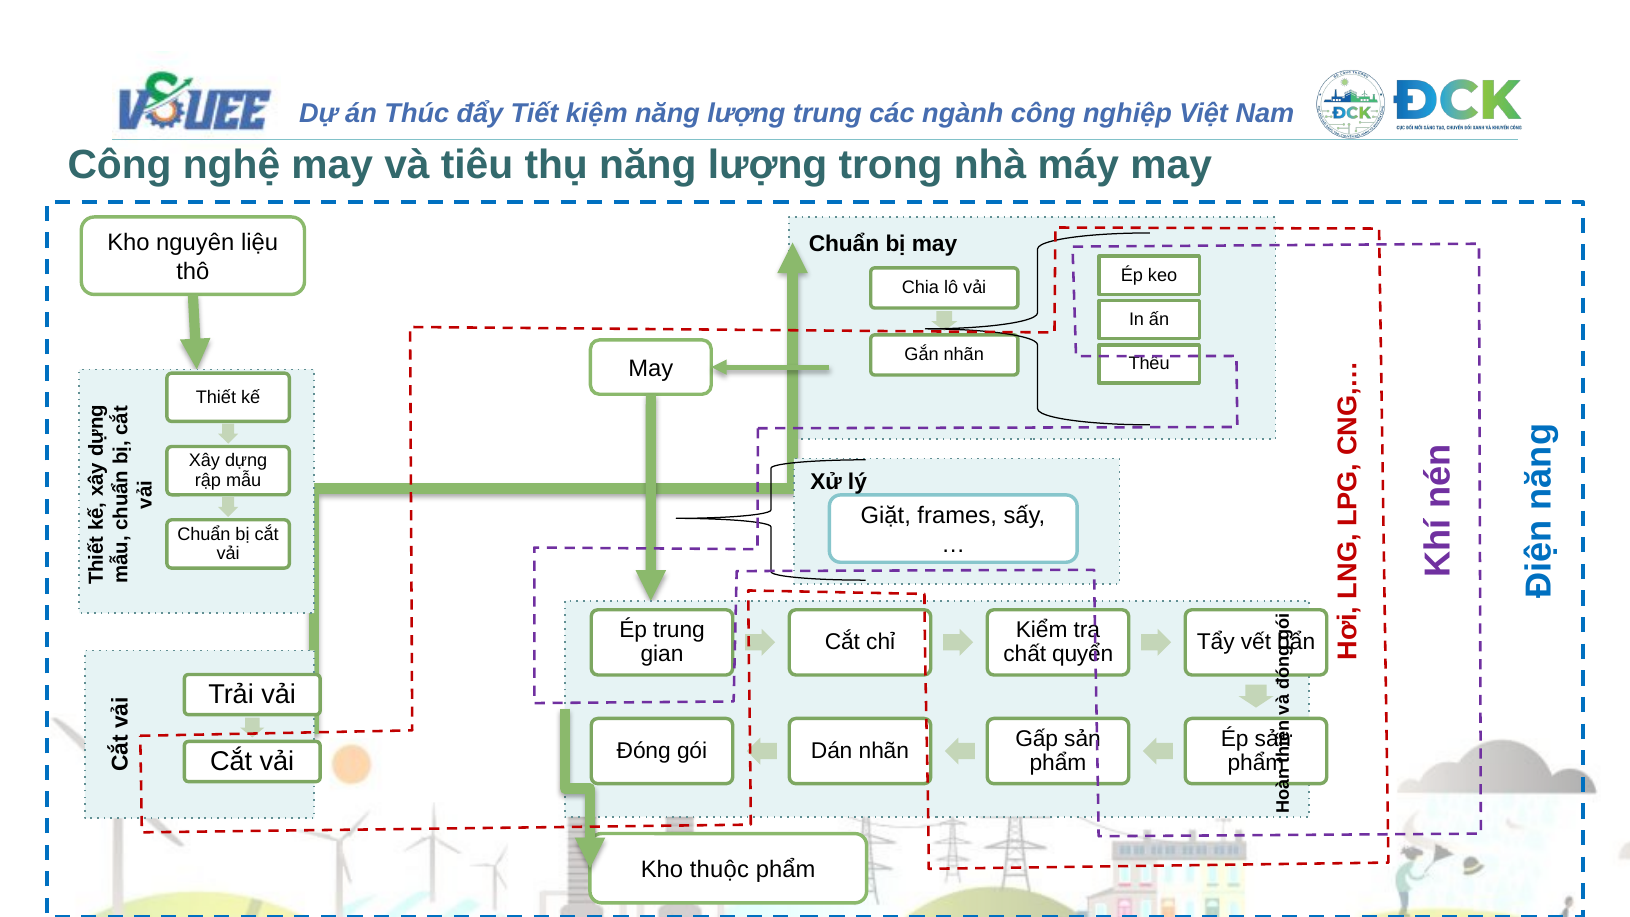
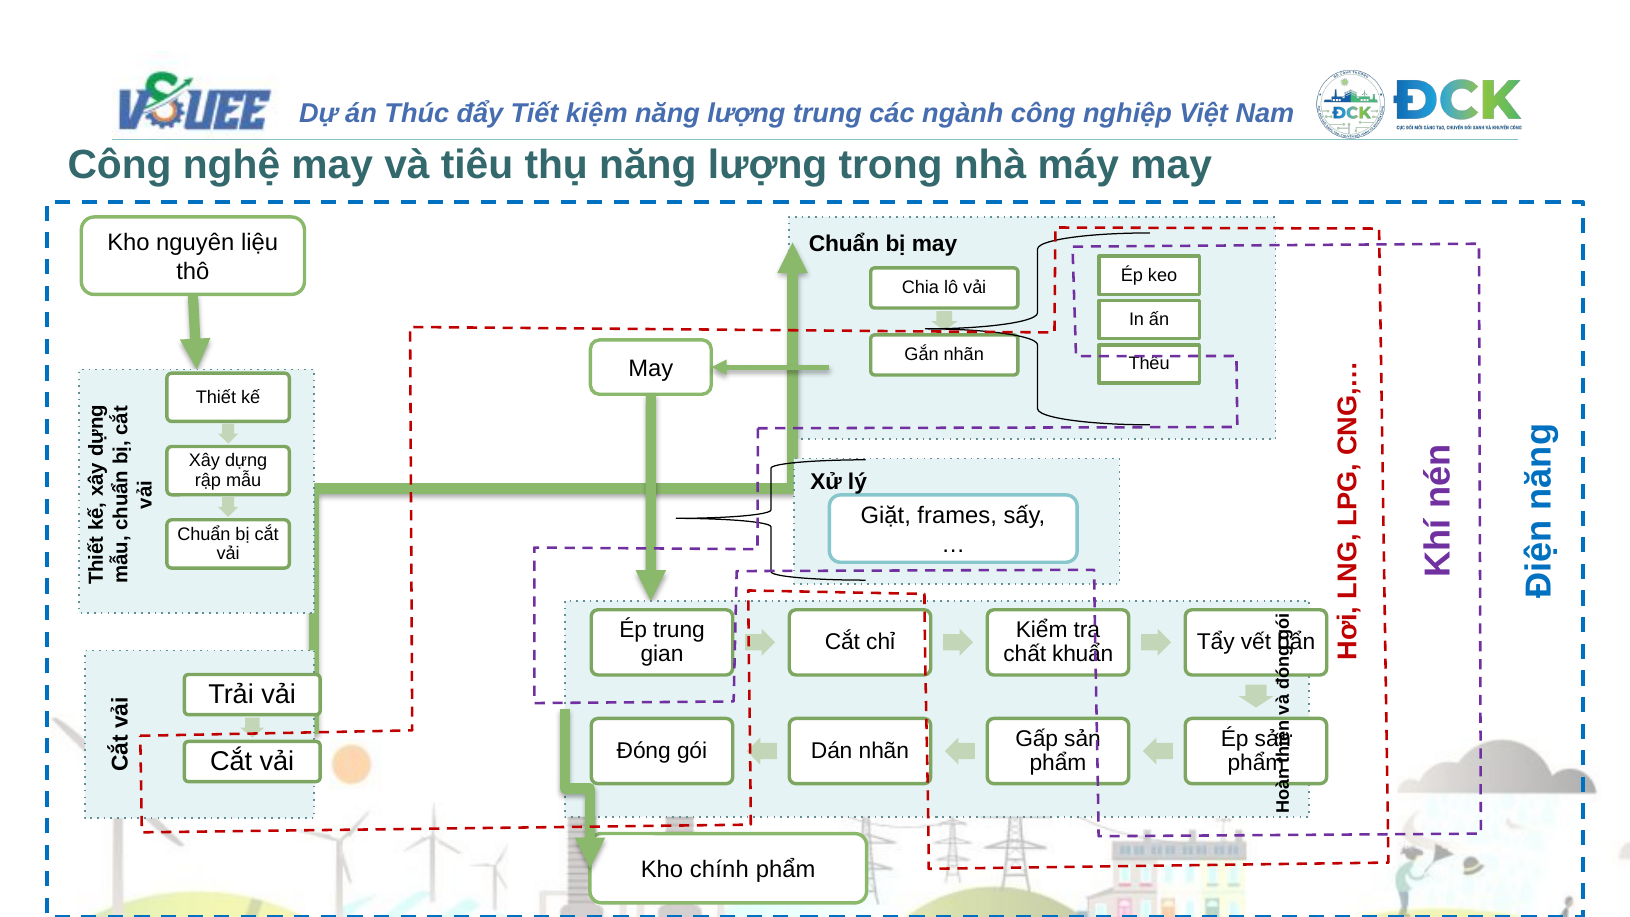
quyển: quyển -> khuẩn (1083, 654)
thuộc: thuộc -> chính (719, 870)
